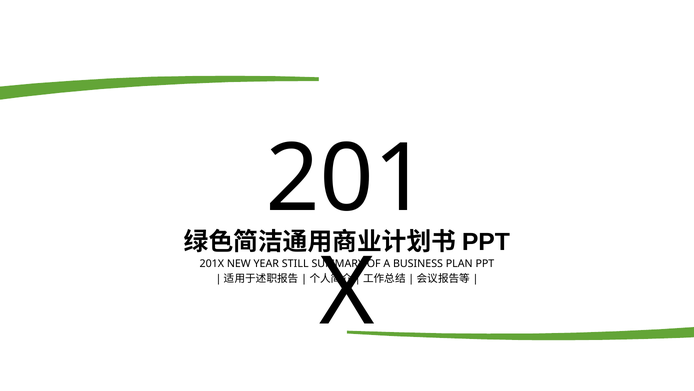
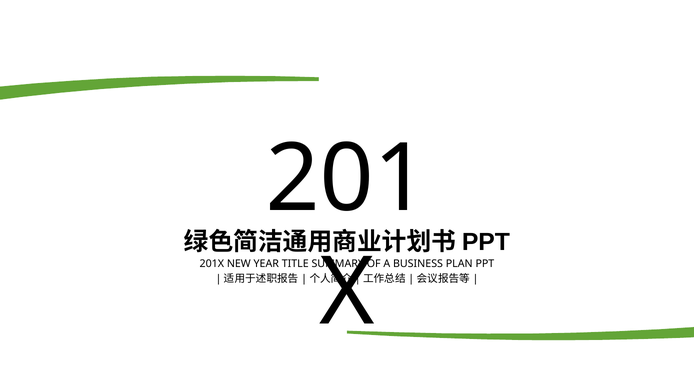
STILL: STILL -> TITLE (295, 263)
